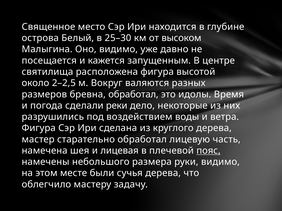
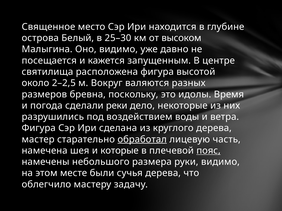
бревна обработал: обработал -> поскольку (133, 95)
обработал underline: none -> present (142, 140)
лицевая: лицевая -> которые (120, 151)
